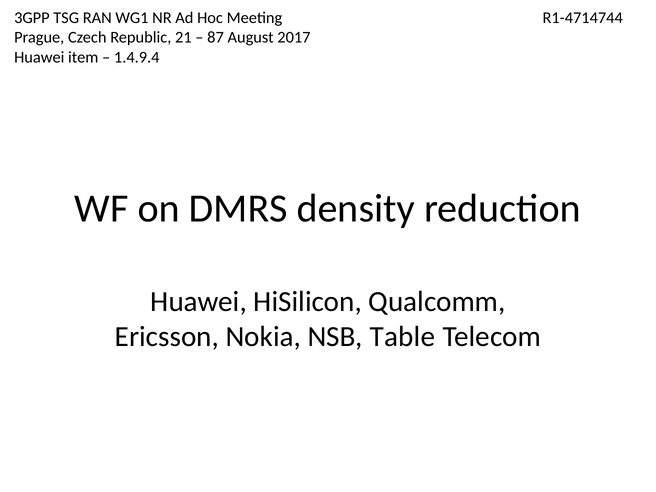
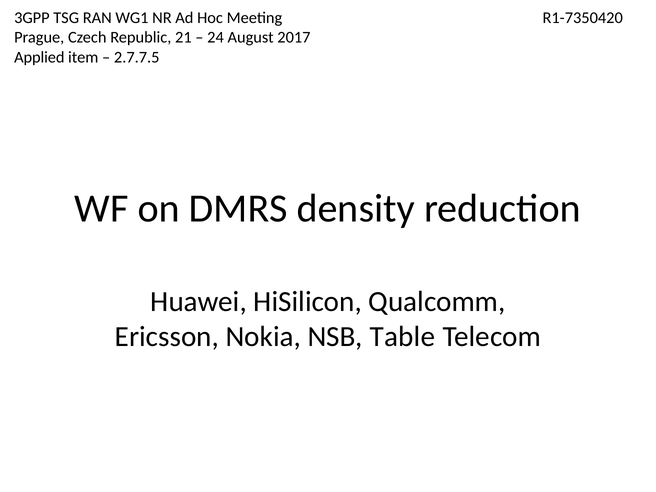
R1-4714744: R1-4714744 -> R1-7350420 (583, 18)
87: 87 -> 24 (216, 37)
Huawei: Huawei -> Applied (39, 57)
1.4.9.4: 1.4.9.4 -> 2.7.7.5 (137, 57)
